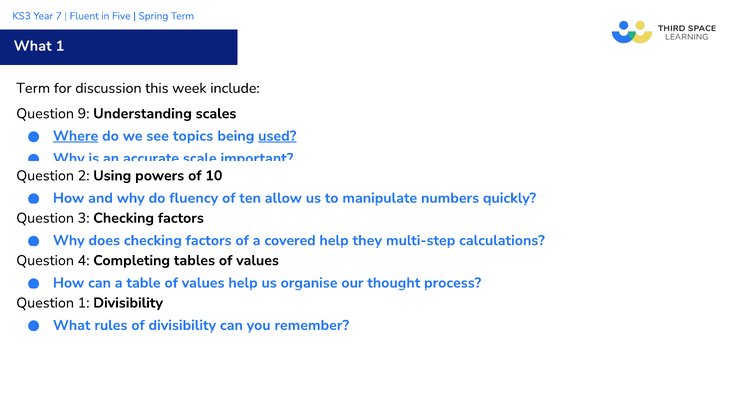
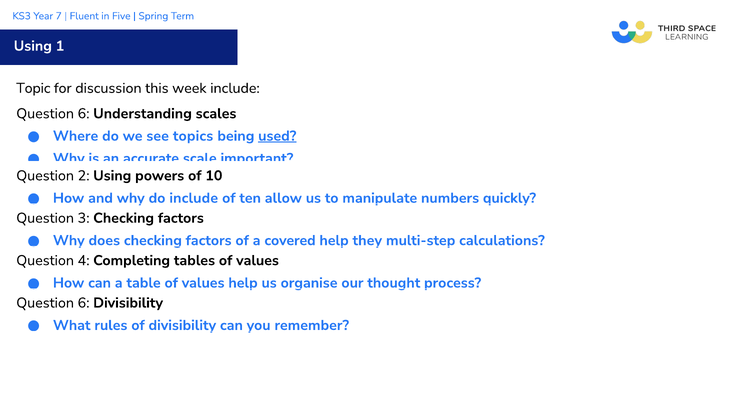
What: What -> Using (33, 46)
Term: Term -> Topic (33, 88)
9: 9 -> 6 (84, 114)
Where underline: present -> none (76, 136)
do fluency: fluency -> include (194, 198)
1: 1 -> 6 (84, 303)
